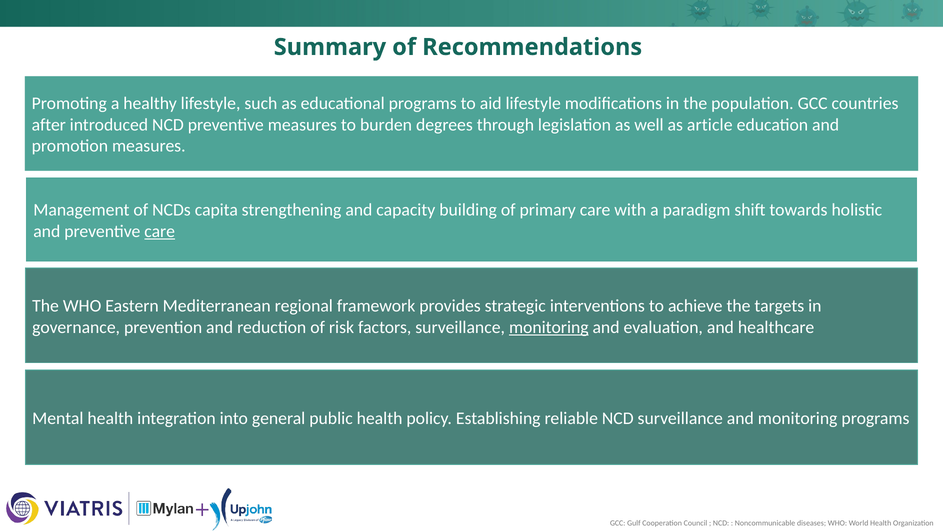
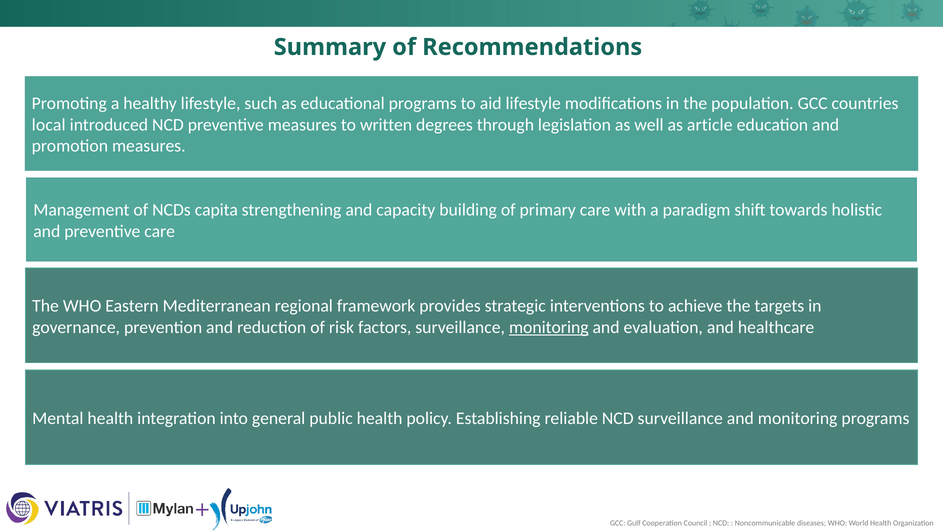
after: after -> local (49, 125)
burden: burden -> written (386, 125)
care underline: present -> none (160, 231)
